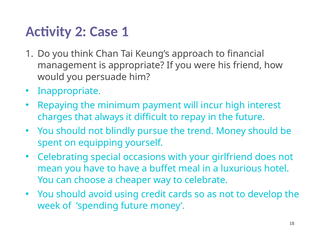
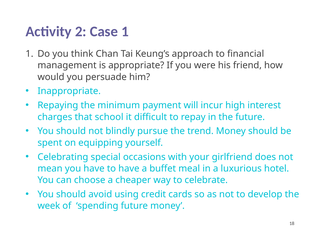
always: always -> school (109, 117)
